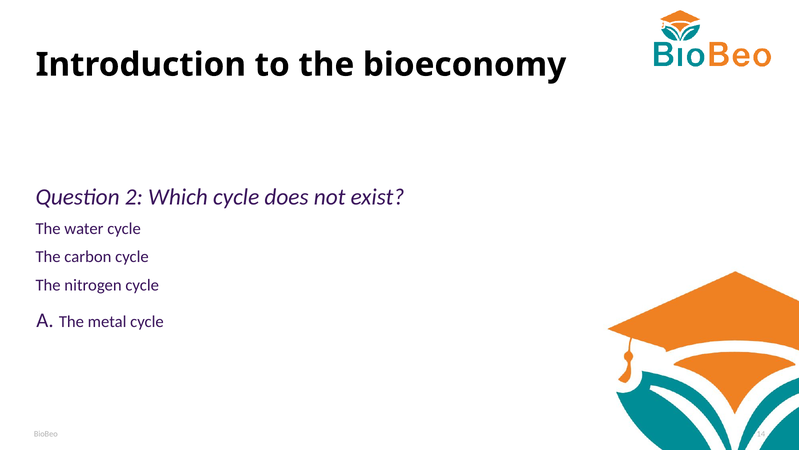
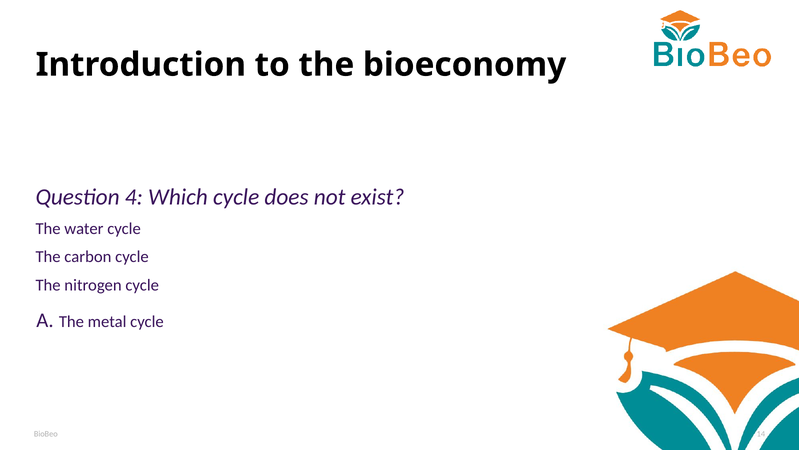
2: 2 -> 4 (134, 197)
